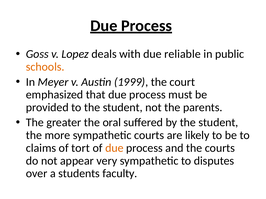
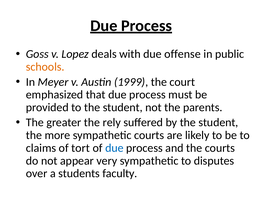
reliable: reliable -> offense (183, 54)
oral: oral -> rely (112, 123)
due colour: orange -> blue (114, 148)
